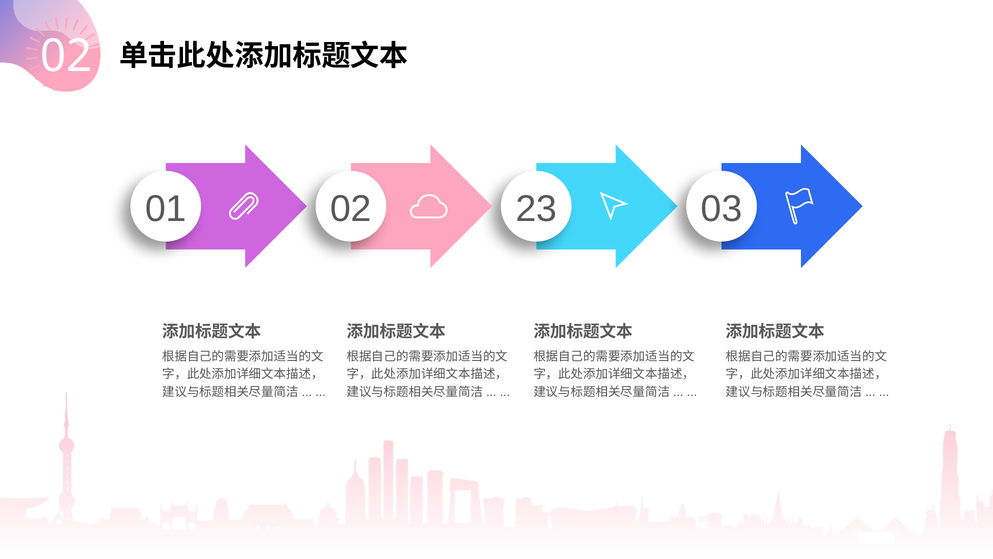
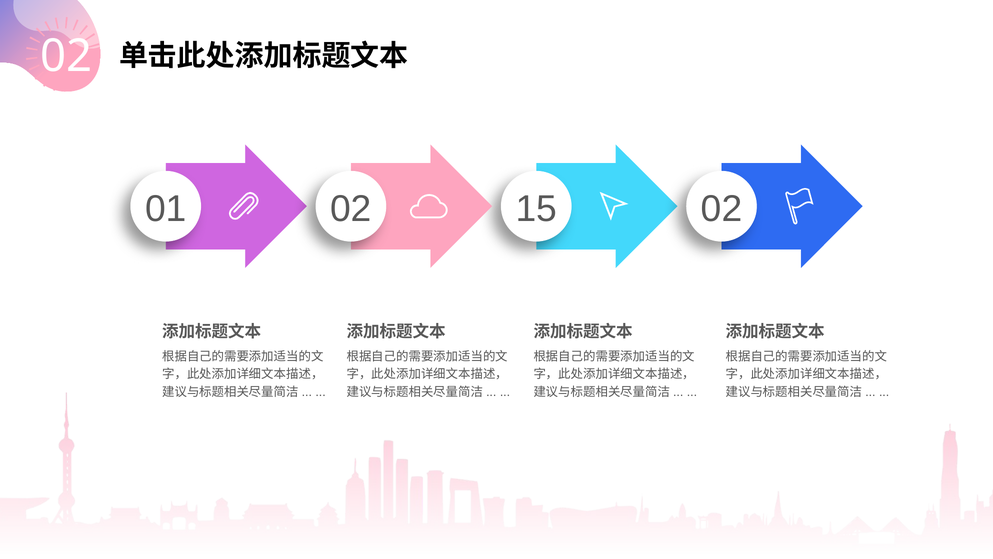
23: 23 -> 15 (536, 209)
02 03: 03 -> 02 (722, 209)
